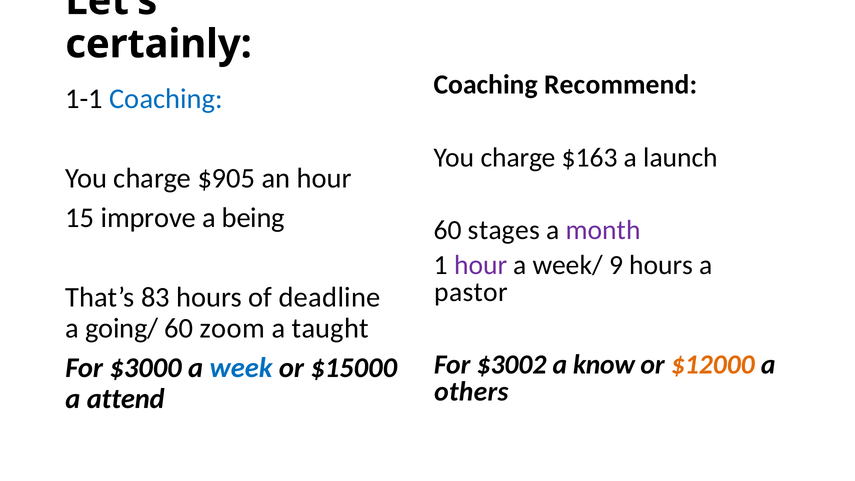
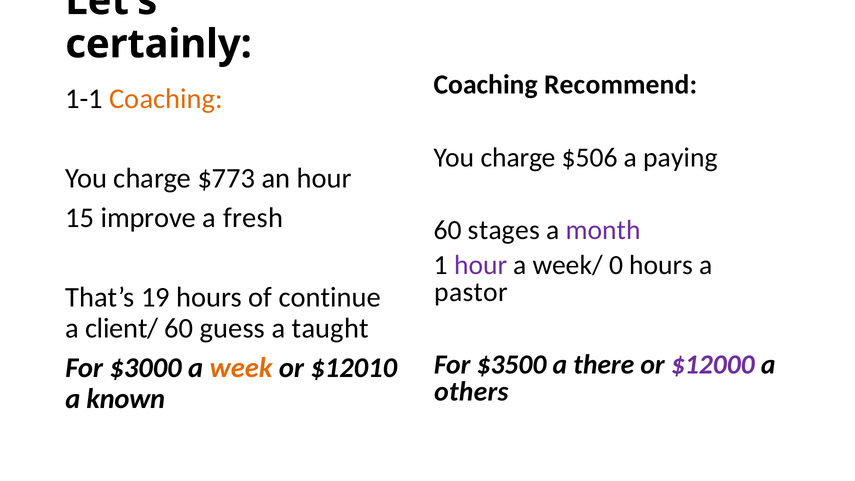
Coaching colour: blue -> orange (166, 99)
$163: $163 -> $506 (590, 158)
launch: launch -> paying (681, 158)
$905: $905 -> $773 (226, 178)
being: being -> fresh (253, 218)
9: 9 -> 0 (616, 265)
83: 83 -> 19 (155, 297)
deadline: deadline -> continue (330, 297)
going/: going/ -> client/ (122, 328)
zoom: zoom -> guess (232, 328)
$3002: $3002 -> $3500 (511, 365)
know: know -> there (604, 365)
$12000 colour: orange -> purple (713, 365)
week colour: blue -> orange (241, 368)
$15000: $15000 -> $12010 (354, 368)
attend: attend -> known (126, 399)
